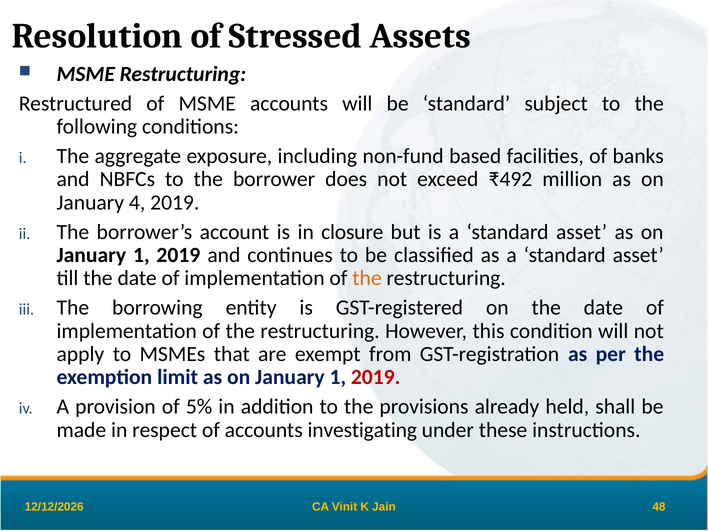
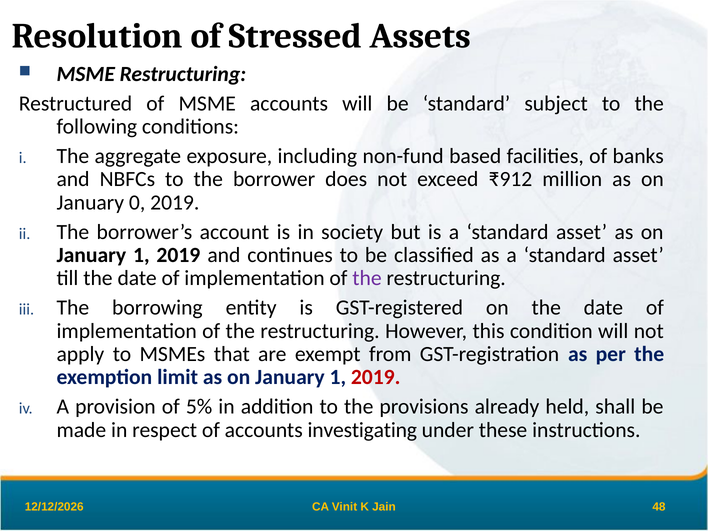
₹492: ₹492 -> ₹912 (510, 179)
4: 4 -> 0 (137, 202)
closure: closure -> society (352, 232)
the colour: orange -> purple (367, 278)
